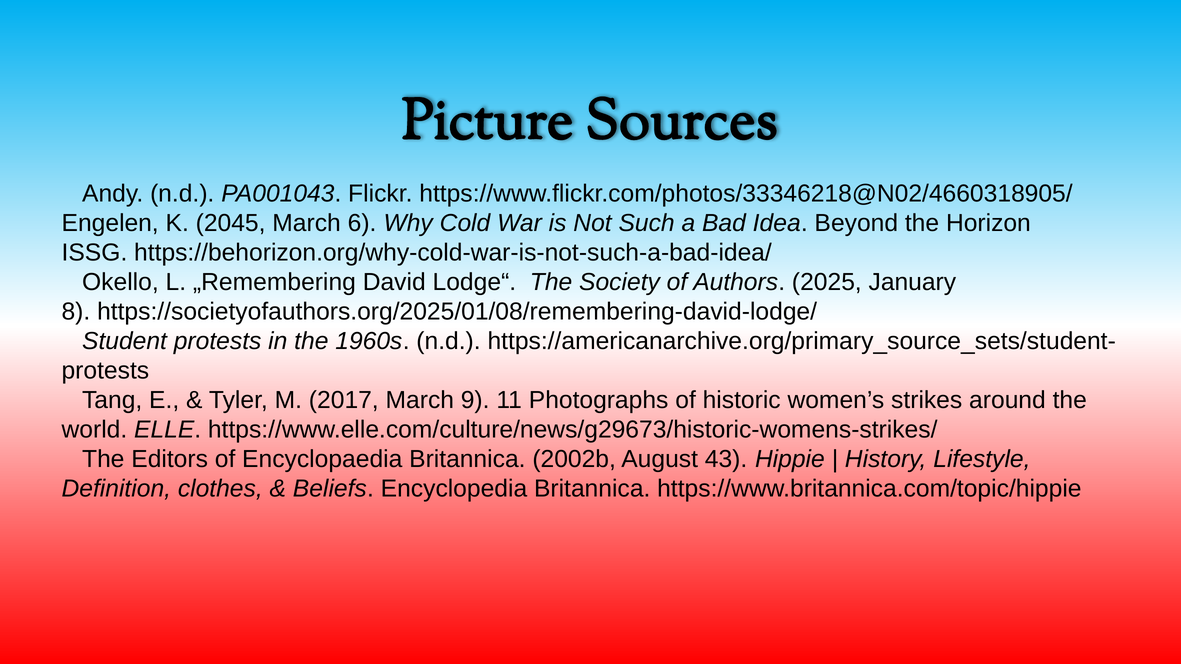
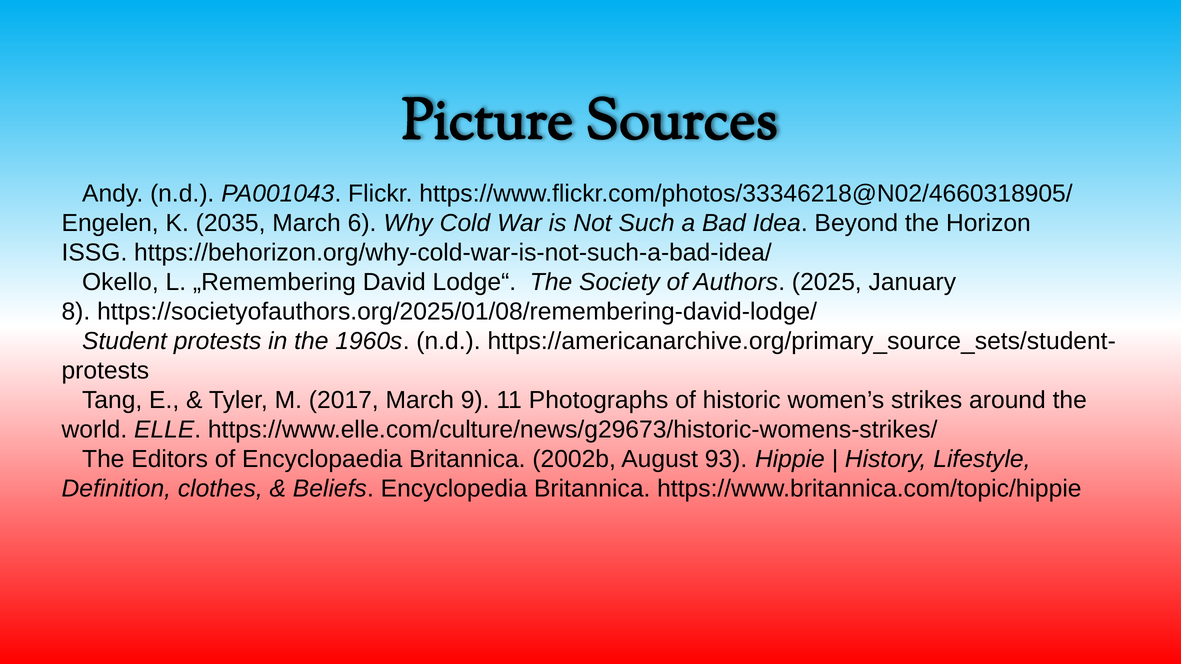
2045: 2045 -> 2035 (231, 223)
43: 43 -> 93 (726, 460)
